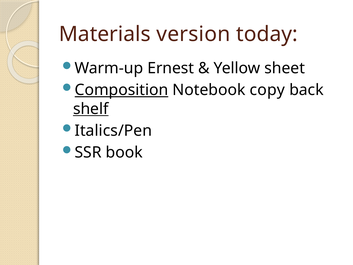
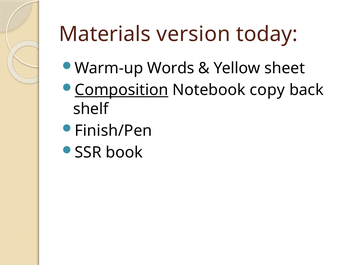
Ernest: Ernest -> Words (171, 68)
shelf underline: present -> none (91, 109)
Italics/Pen: Italics/Pen -> Finish/Pen (113, 131)
